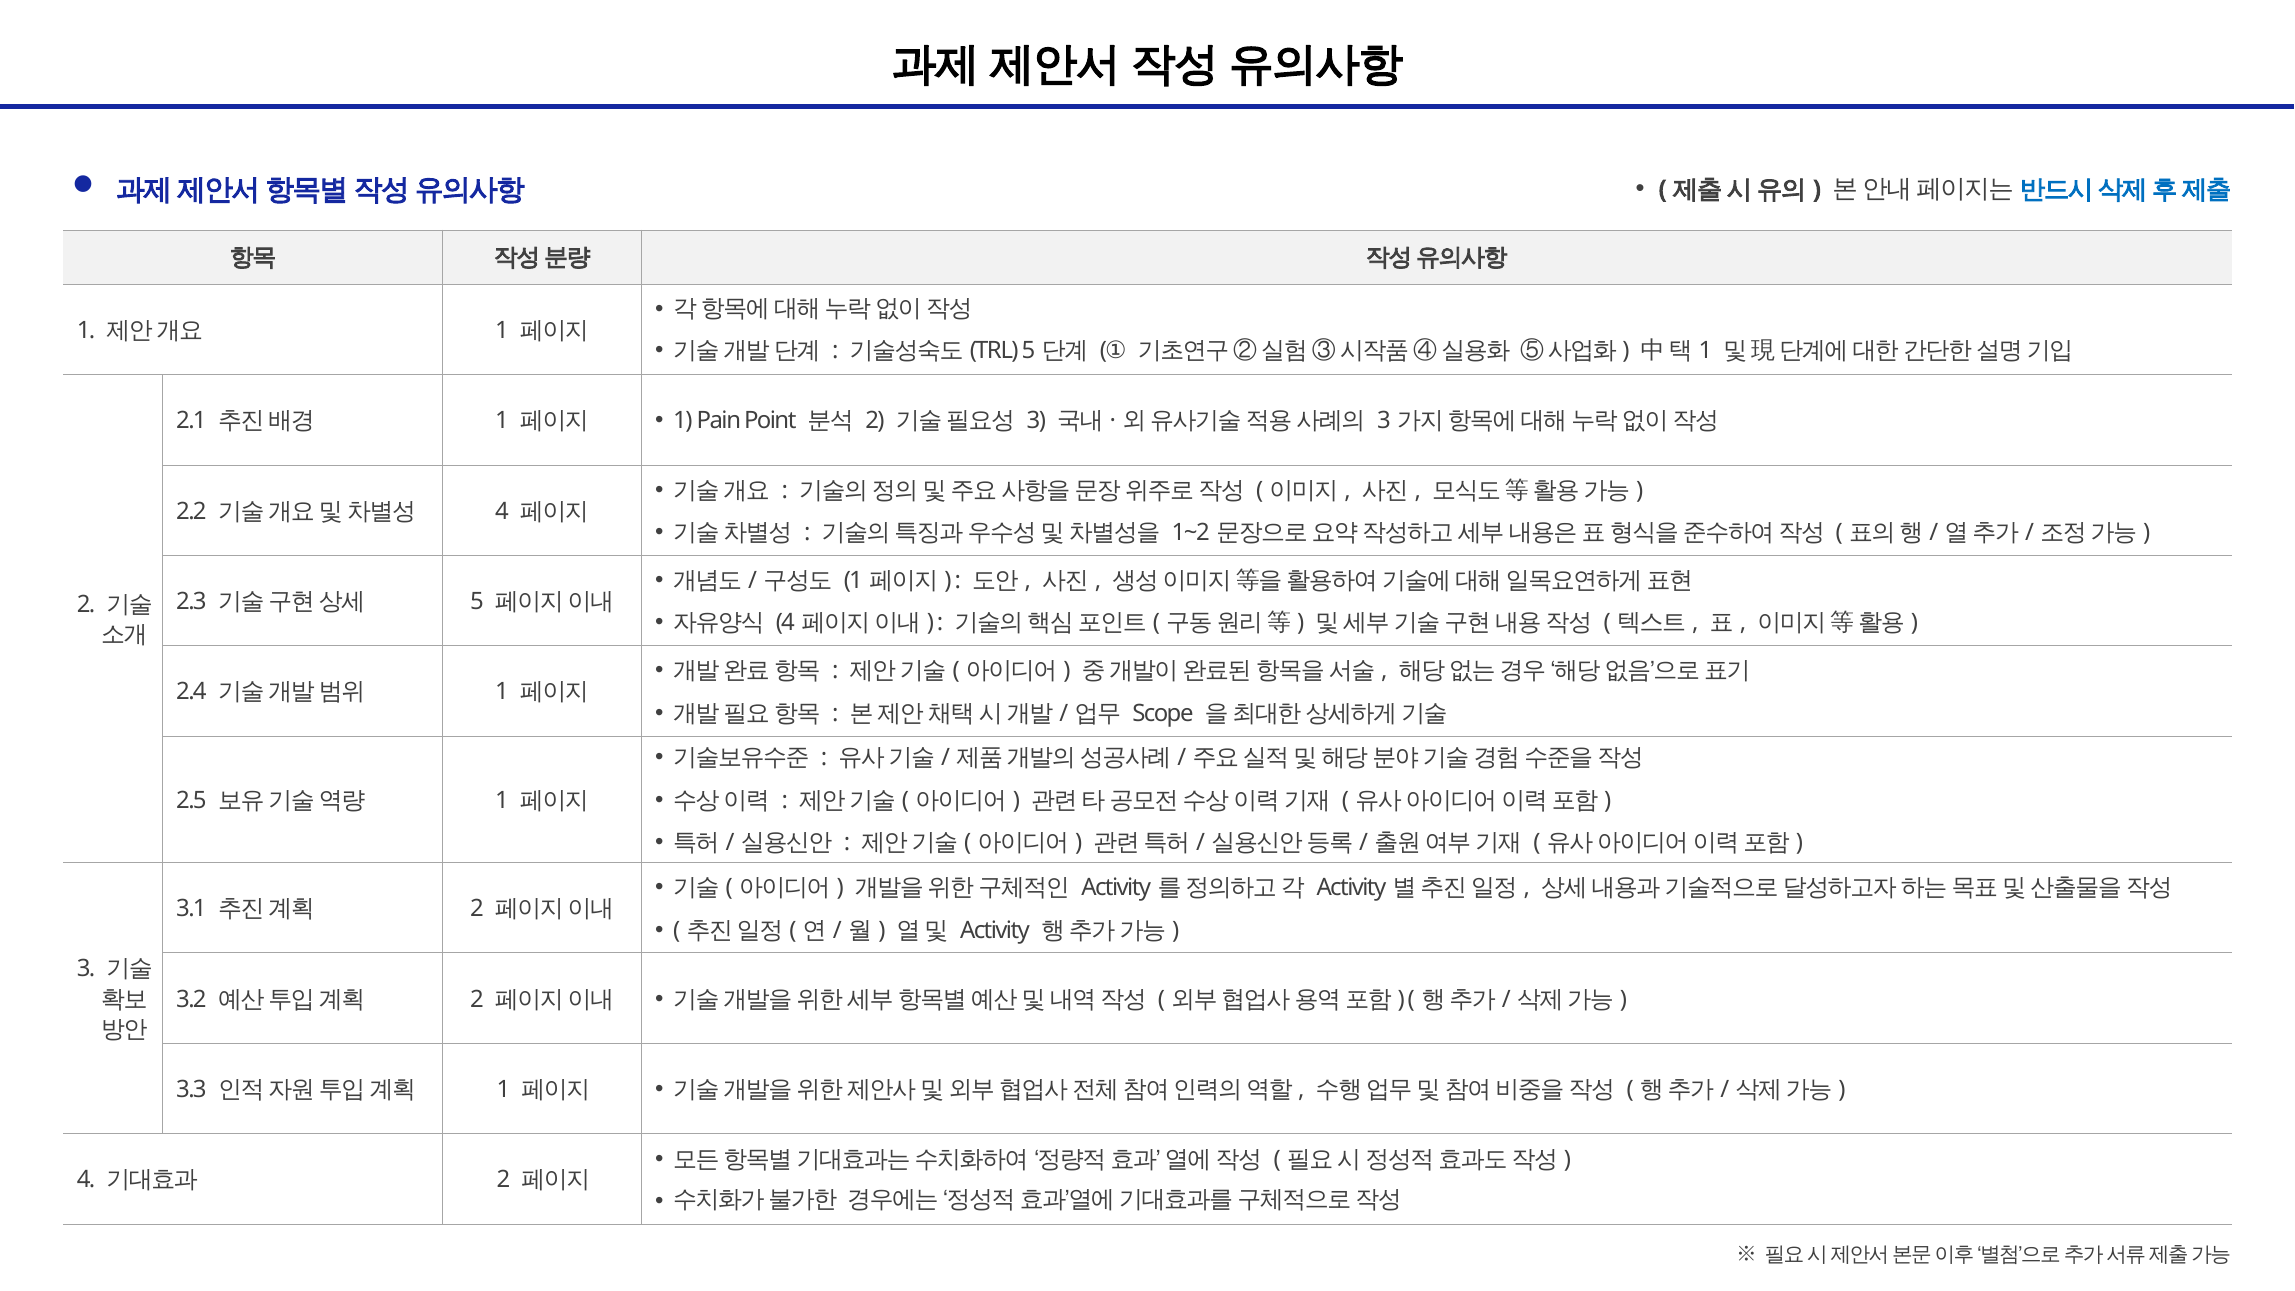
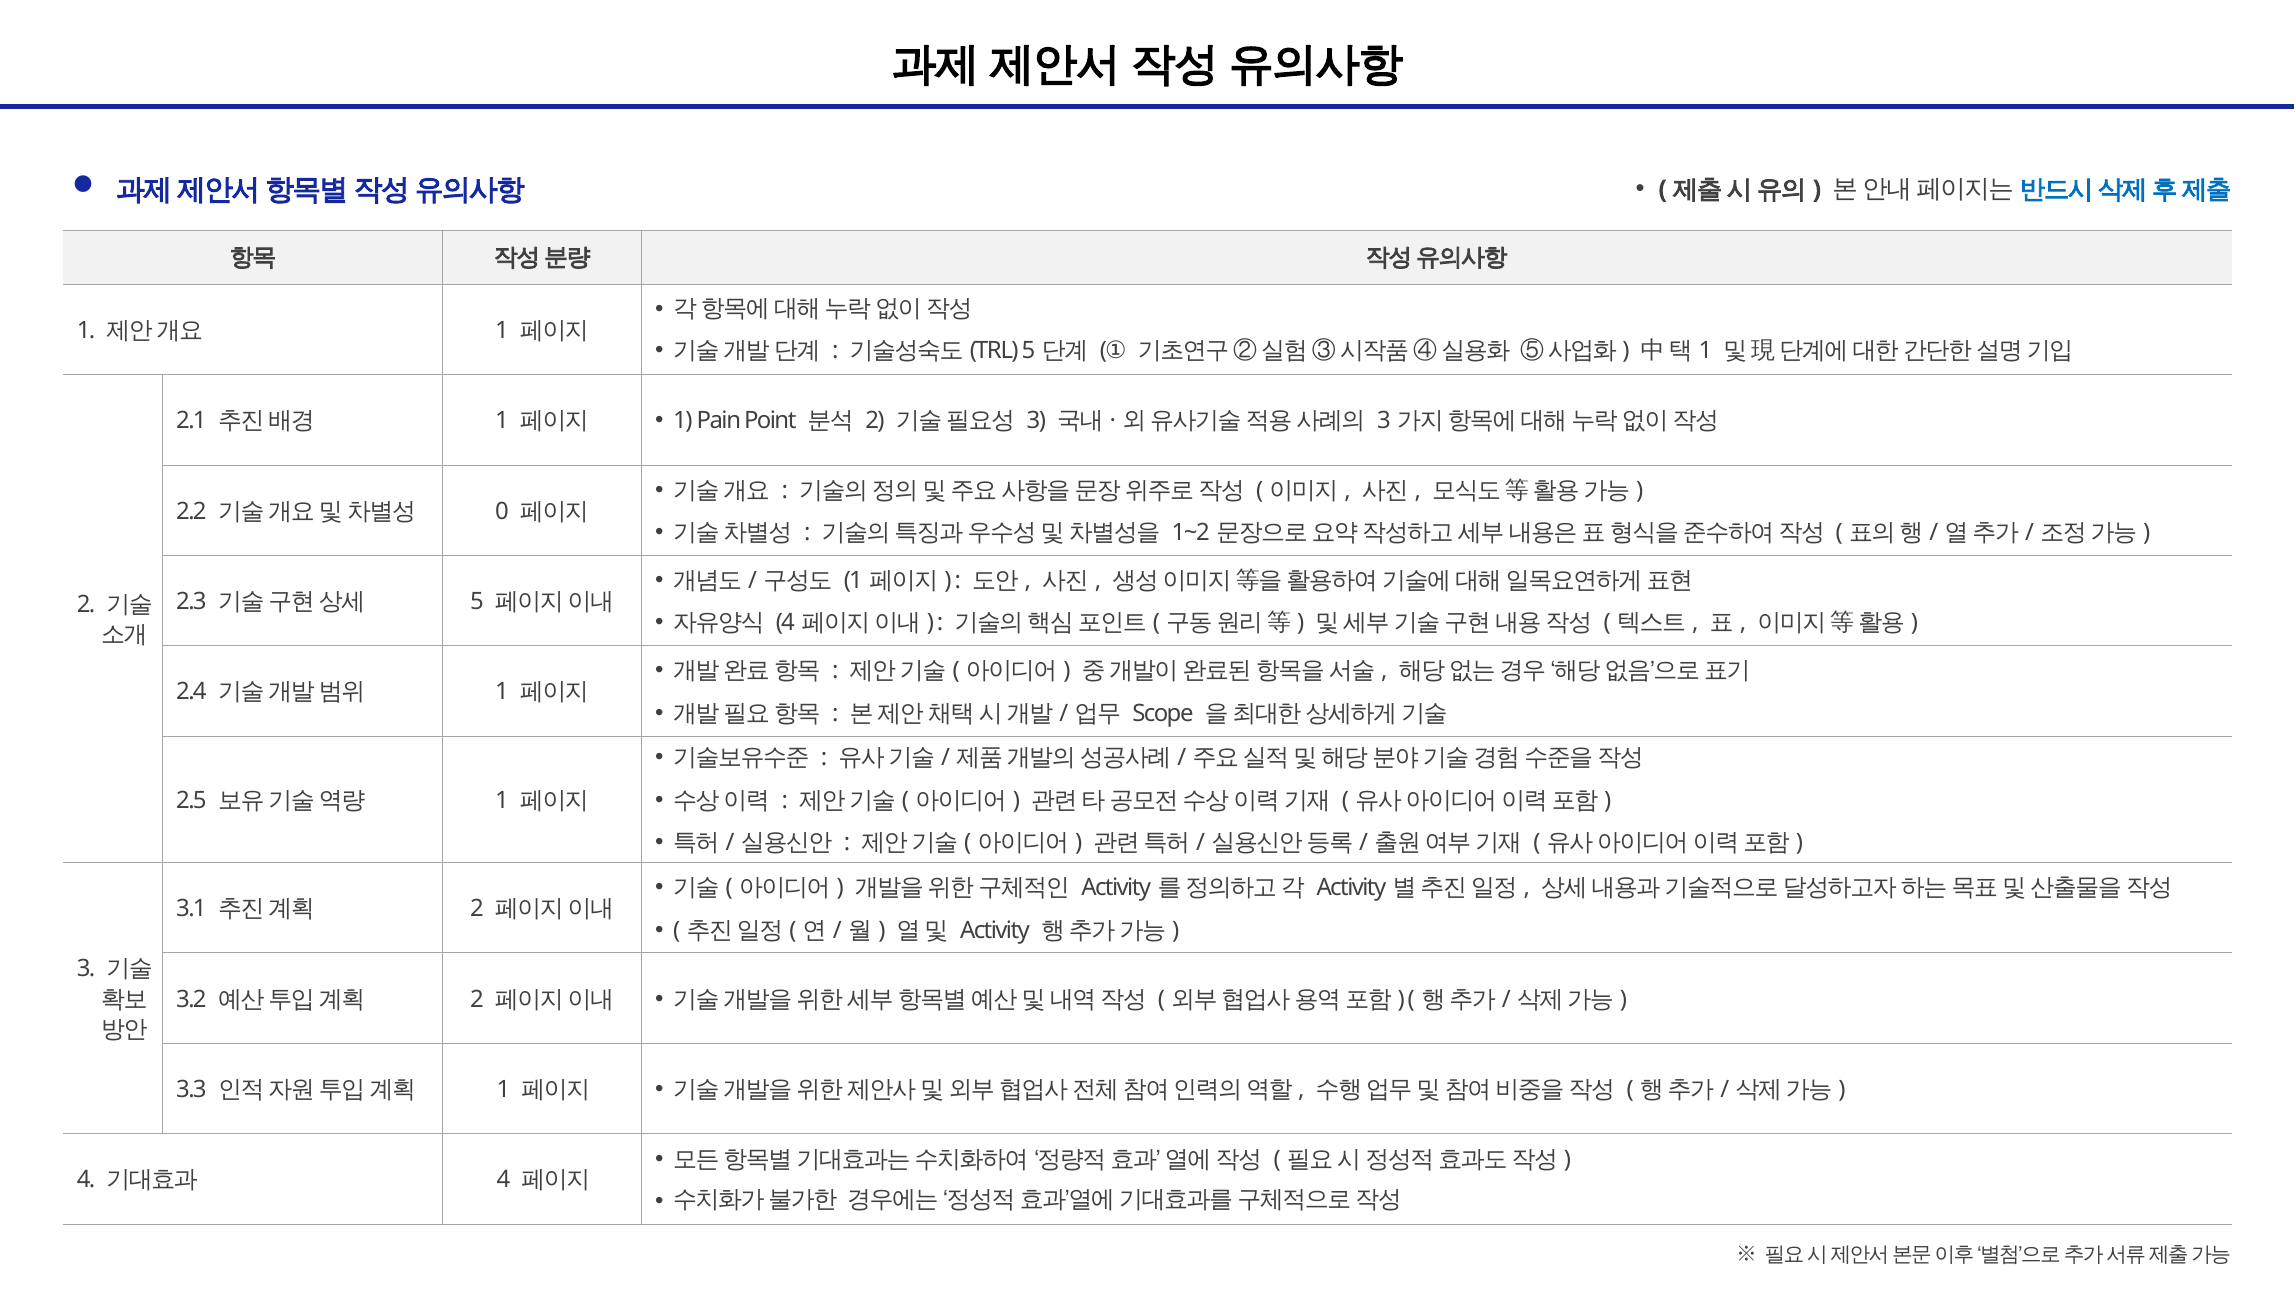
4: 4 -> 0 (502, 511)
2: 2 -> 4 (503, 1180)
